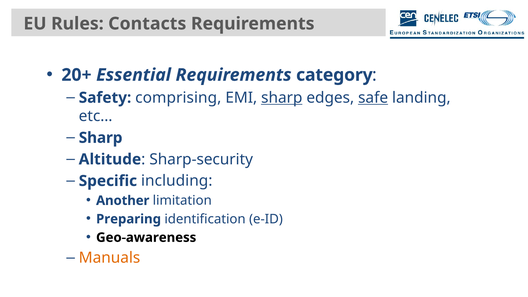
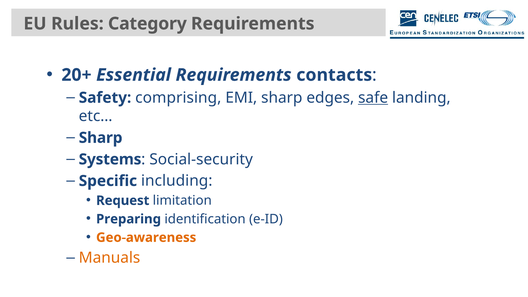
Contacts: Contacts -> Category (147, 24)
category: category -> contacts (334, 75)
sharp underline: present -> none (282, 98)
Altitude: Altitude -> Systems (110, 159)
Sharp-security: Sharp-security -> Social-security (201, 159)
Another: Another -> Request (123, 201)
Geo-awareness colour: black -> orange (146, 238)
